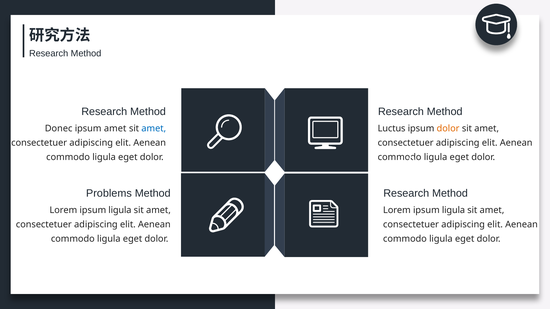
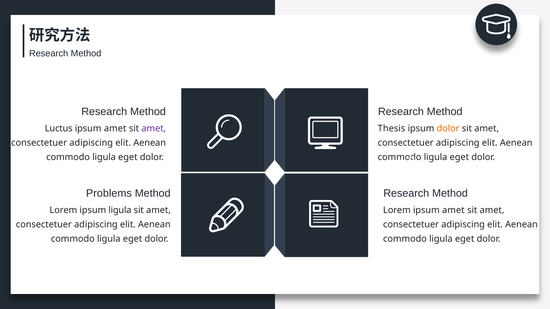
Donec: Donec -> Luctus (59, 129)
amet colour: blue -> purple (154, 129)
Luctus: Luctus -> Thesis (391, 129)
ligula: ligula -> amet (453, 210)
